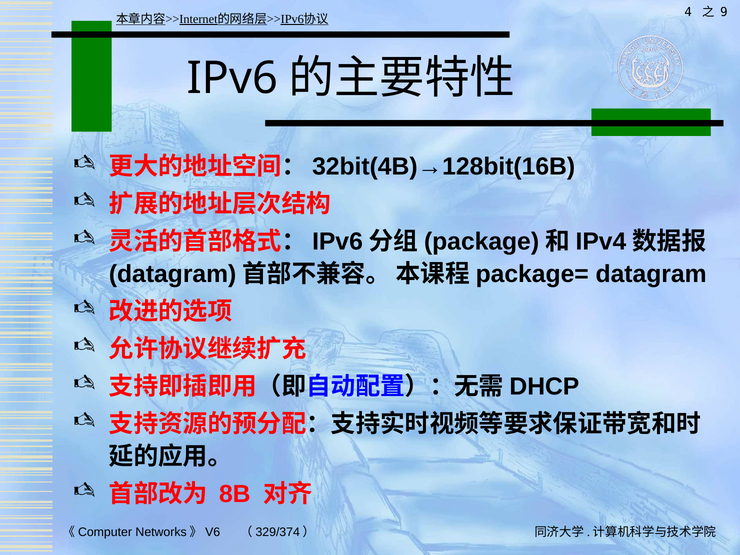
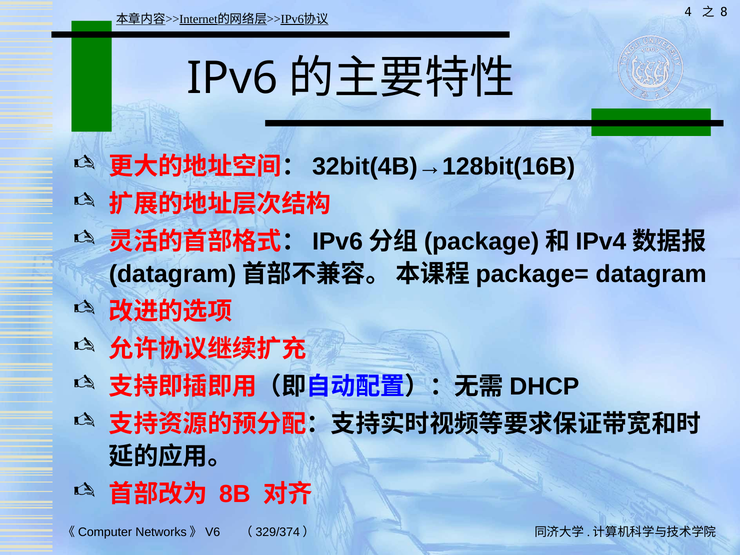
9: 9 -> 8 (724, 12)
